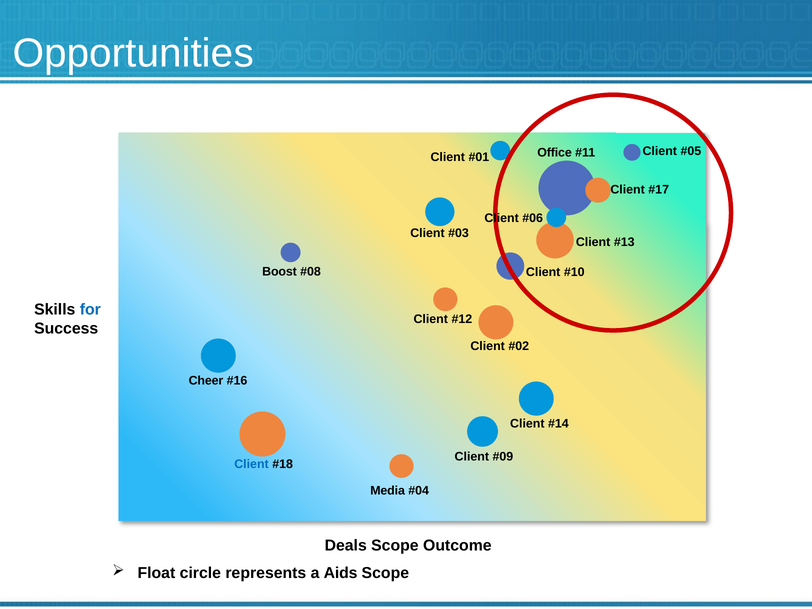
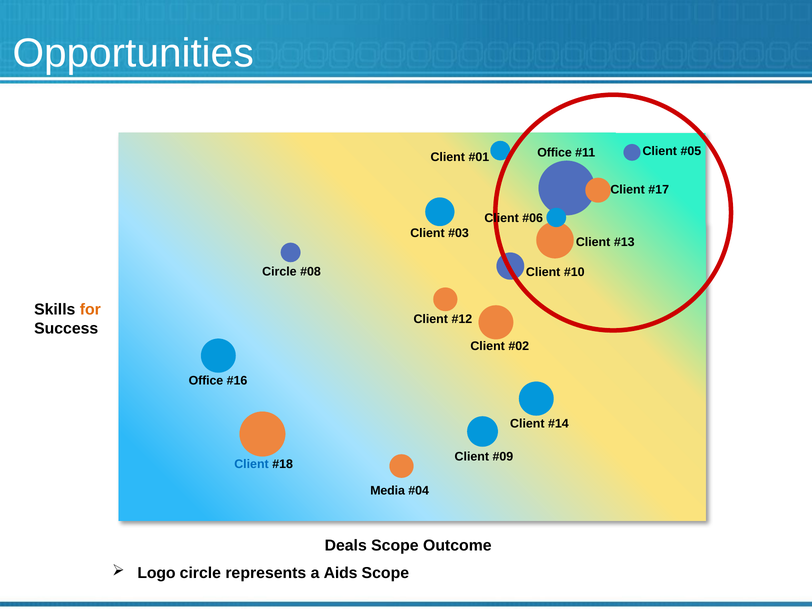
Boost: Boost -> Circle (279, 272)
for colour: blue -> orange (90, 309)
Cheer: Cheer -> Office (206, 381)
Float: Float -> Logo (157, 573)
